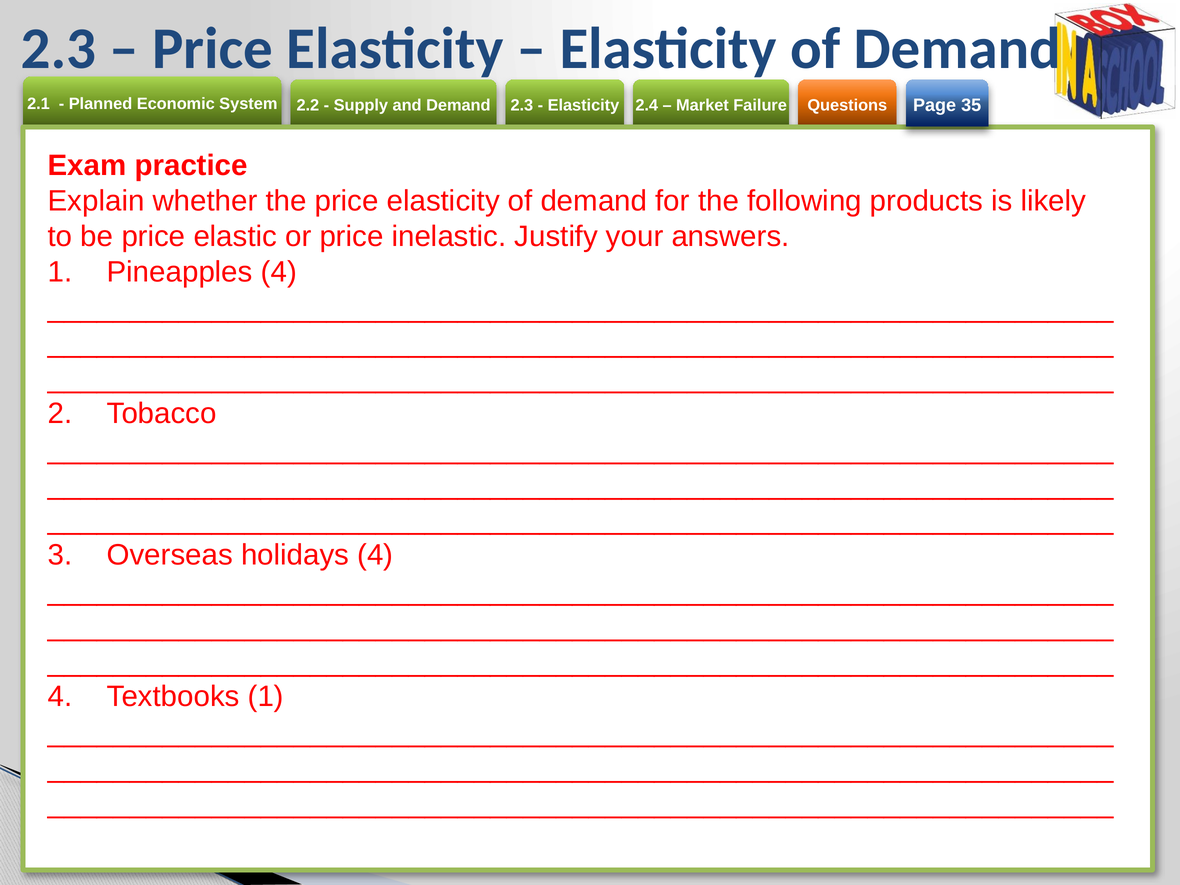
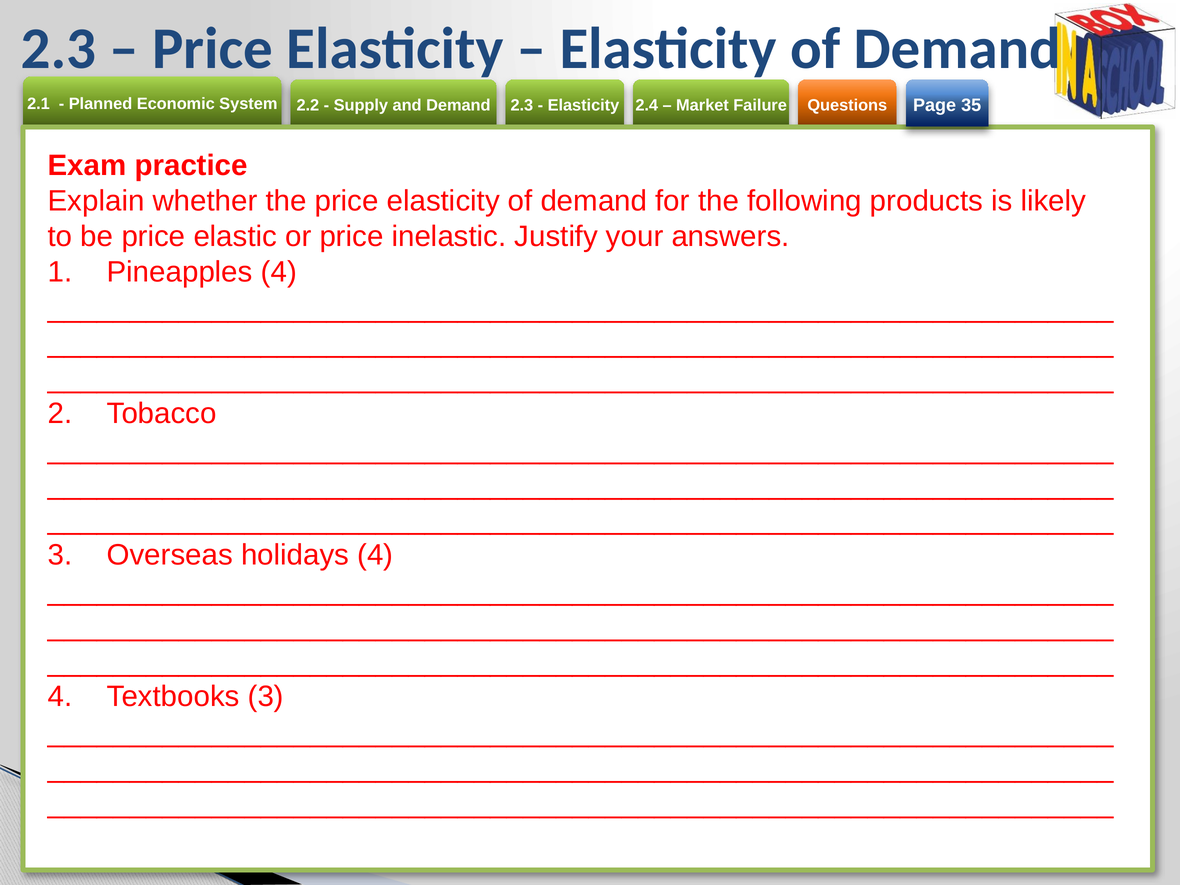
Textbooks 1: 1 -> 3 (266, 697)
